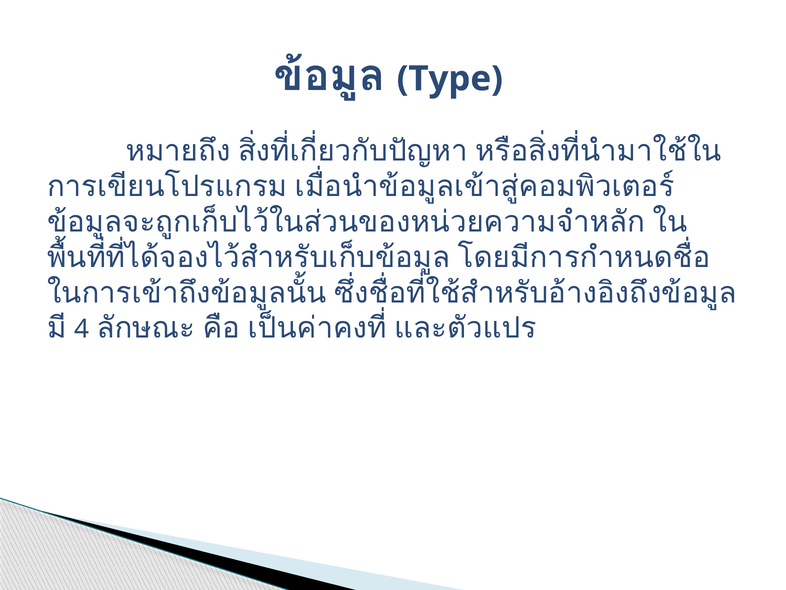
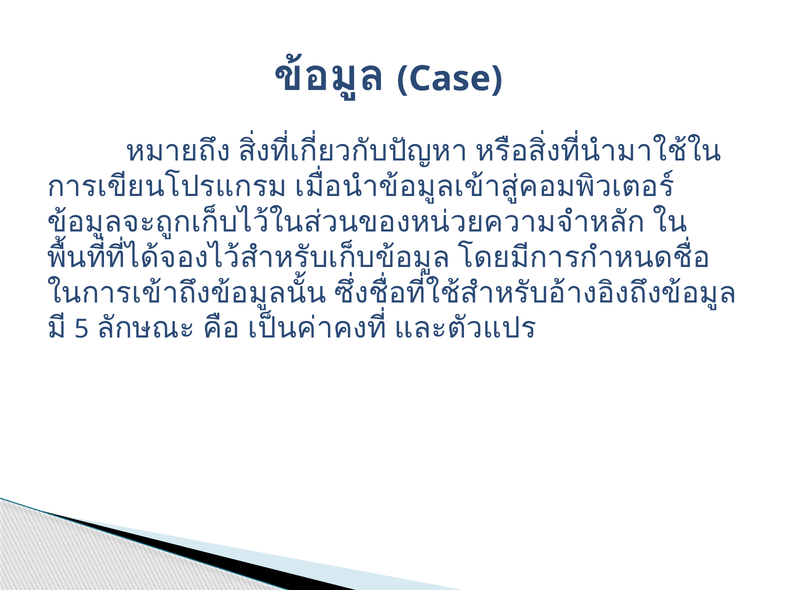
Type: Type -> Case (450, 79)
4: 4 -> 5 (82, 329)
